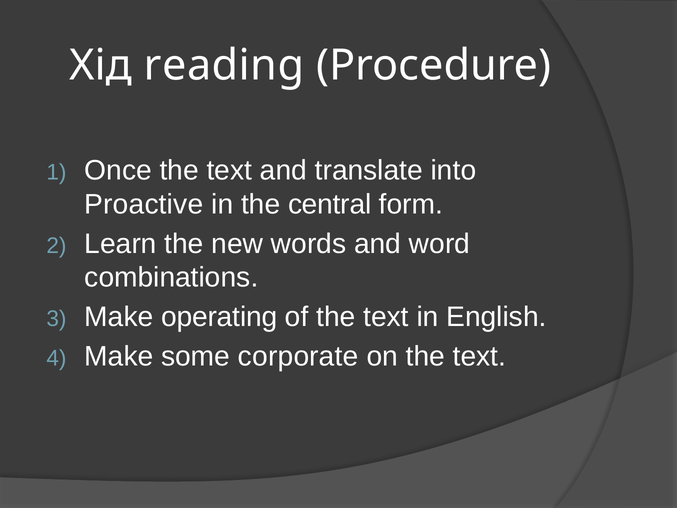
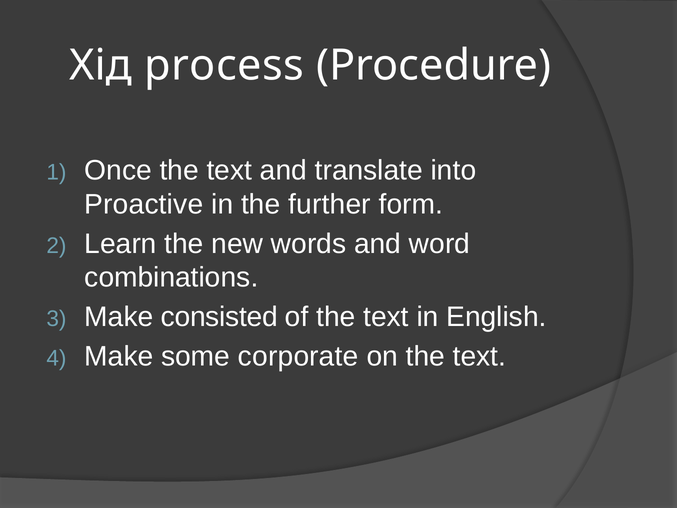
reading: reading -> process (224, 66)
central: central -> further (329, 204)
operating: operating -> consisted (219, 317)
